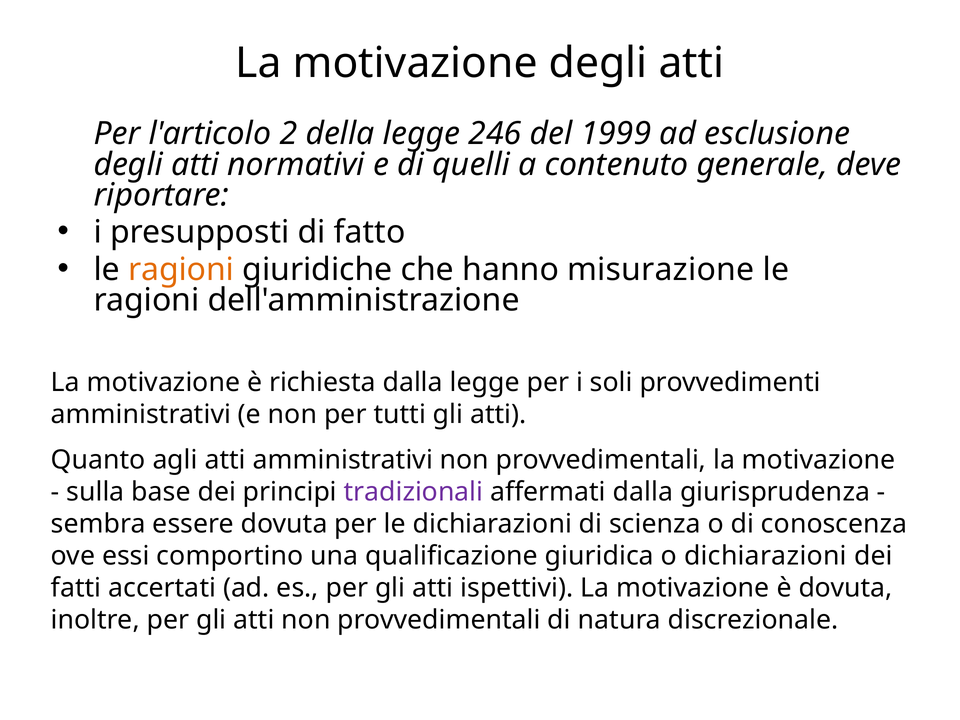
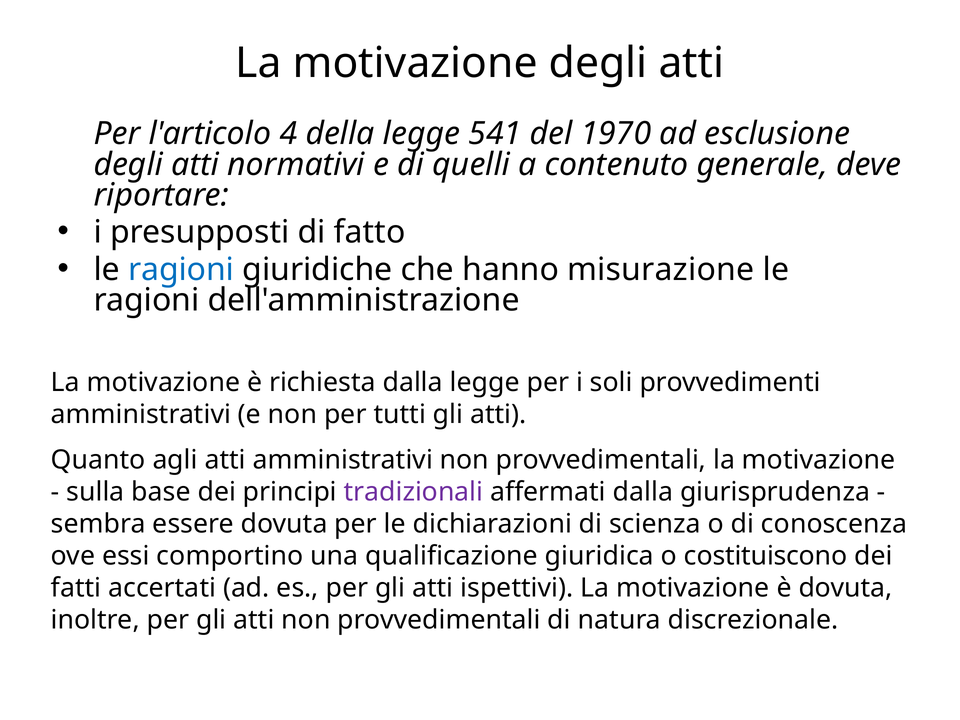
2: 2 -> 4 (288, 134)
246: 246 -> 541 (495, 134)
1999: 1999 -> 1970 (616, 134)
ragioni colour: orange -> blue (181, 269)
o dichiarazioni: dichiarazioni -> costituiscono (766, 556)
